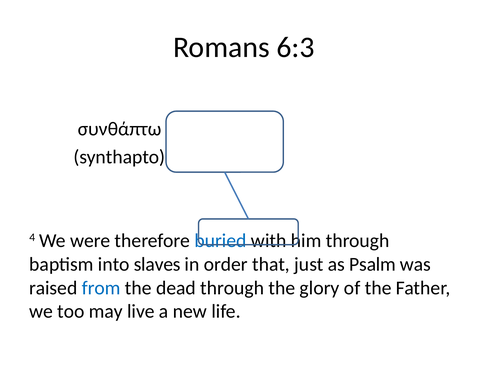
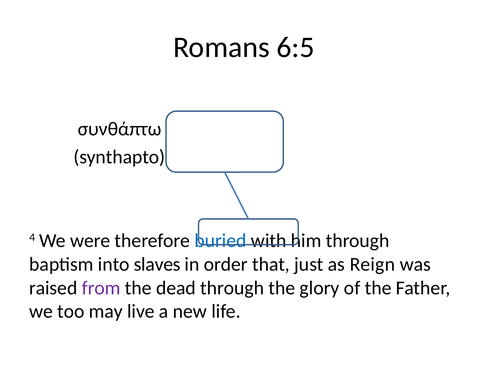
6:3: 6:3 -> 6:5 (296, 47)
Psalm: Psalm -> Reign (372, 264)
from colour: blue -> purple (101, 288)
